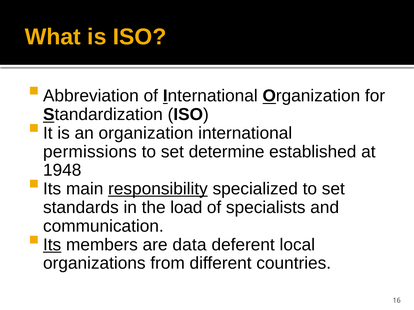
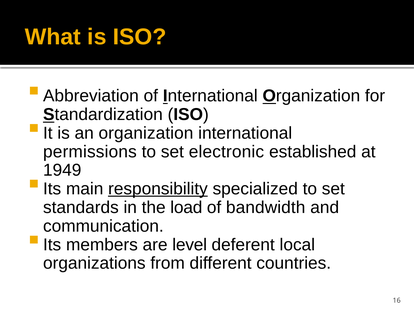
determine: determine -> electronic (226, 152)
1948: 1948 -> 1949 (62, 171)
specialists: specialists -> bandwidth (266, 208)
Its underline: present -> none (52, 245)
data: data -> level (190, 245)
